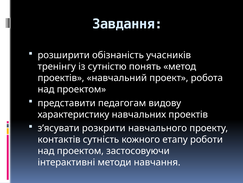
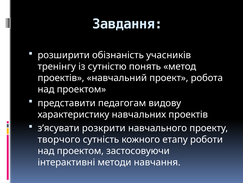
контактів: контактів -> творчого (59, 139)
